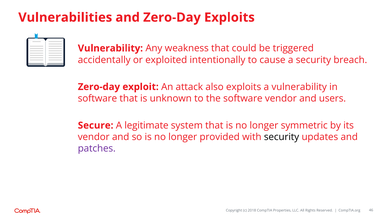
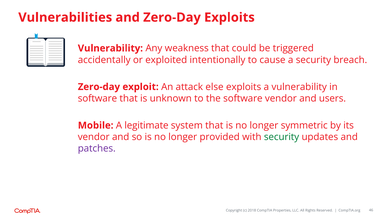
also: also -> else (215, 87)
Secure: Secure -> Mobile (96, 125)
security colour: black -> green (282, 137)
